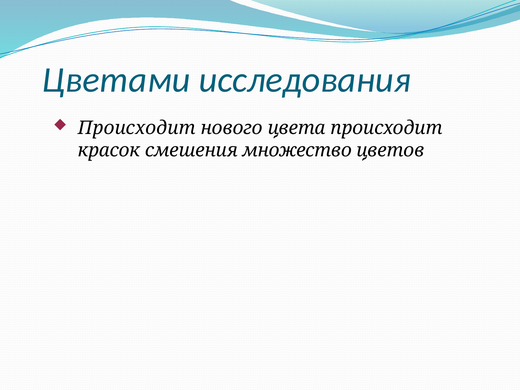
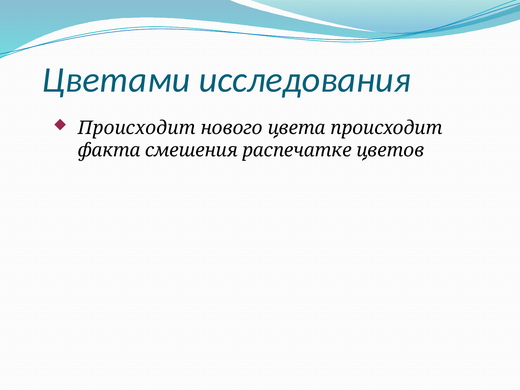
красок: красок -> факта (109, 150)
множество: множество -> распечатке (297, 150)
